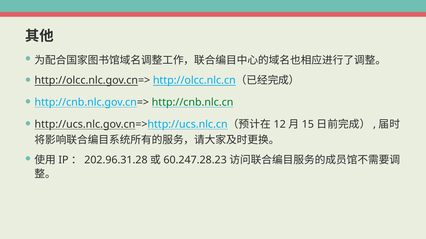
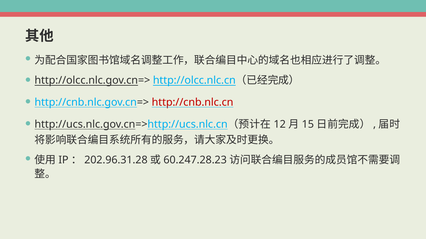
http://cnb.nlc.cn colour: green -> red (193, 103)
